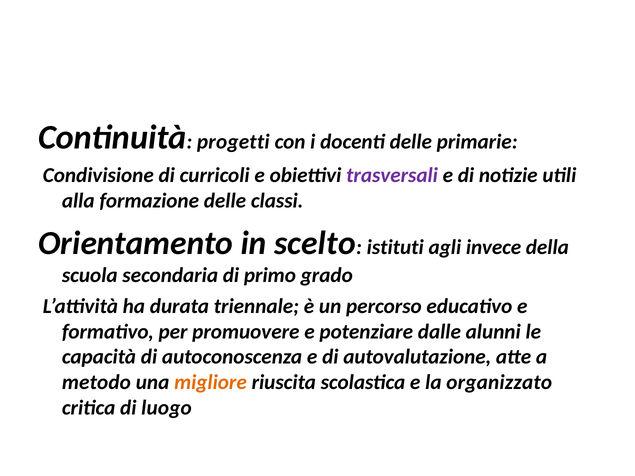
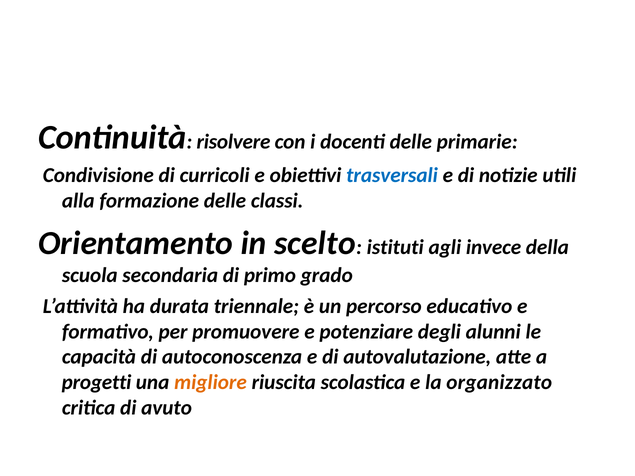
progetti: progetti -> risolvere (234, 142)
trasversali colour: purple -> blue (392, 175)
dalle: dalle -> degli (439, 332)
metodo: metodo -> progetti (97, 383)
luogo: luogo -> avuto (167, 408)
